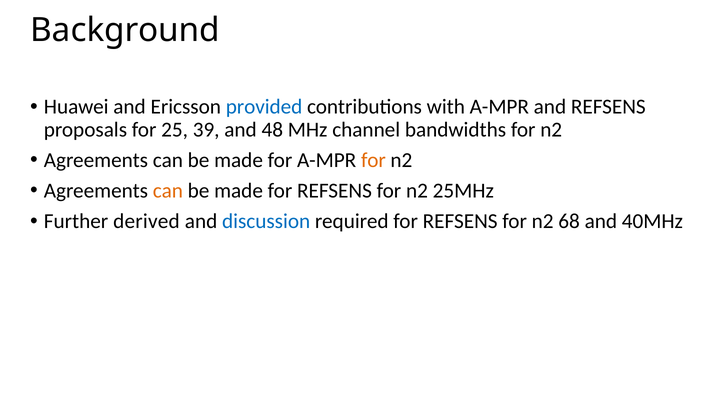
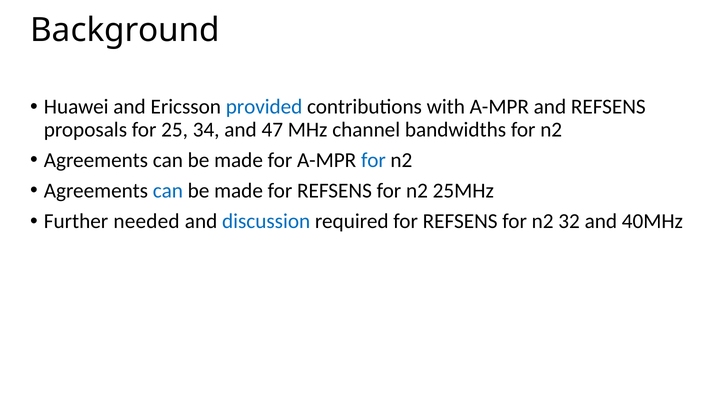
39: 39 -> 34 (206, 130)
48: 48 -> 47 (272, 130)
for colour: orange -> blue (373, 160)
can colour: orange -> blue (168, 191)
derived: derived -> needed (146, 221)
68: 68 -> 32 (569, 221)
